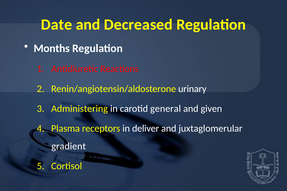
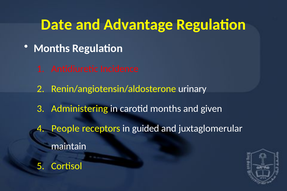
Decreased: Decreased -> Advantage (138, 25)
Reactions: Reactions -> Incidence (119, 69)
carotid general: general -> months (166, 109)
Plasma: Plasma -> People (65, 129)
deliver: deliver -> guided (146, 129)
gradient: gradient -> maintain (69, 146)
